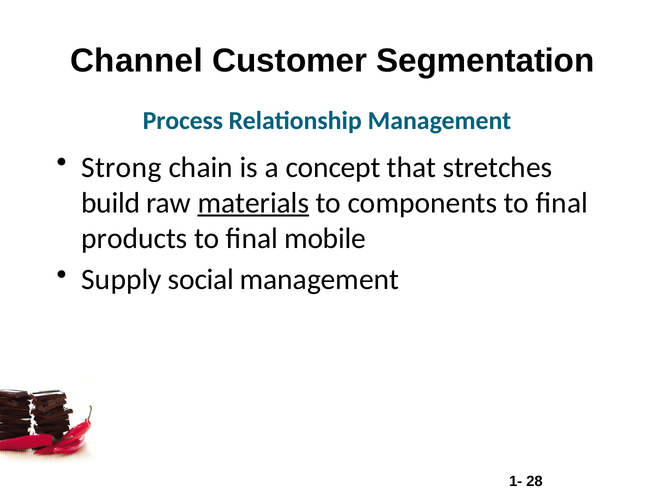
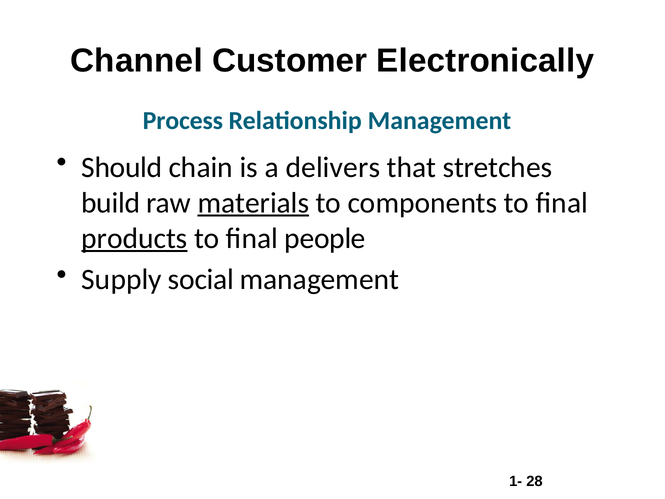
Segmentation: Segmentation -> Electronically (485, 61)
Strong: Strong -> Should (122, 167)
concept: concept -> delivers (333, 167)
products underline: none -> present (134, 238)
mobile: mobile -> people (325, 238)
